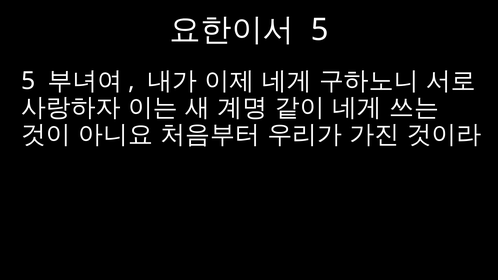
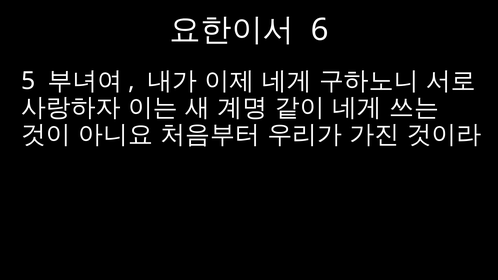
5: 5 -> 6 (320, 30)
